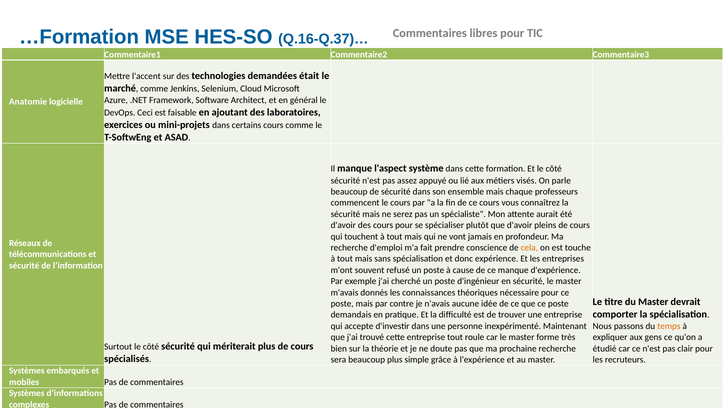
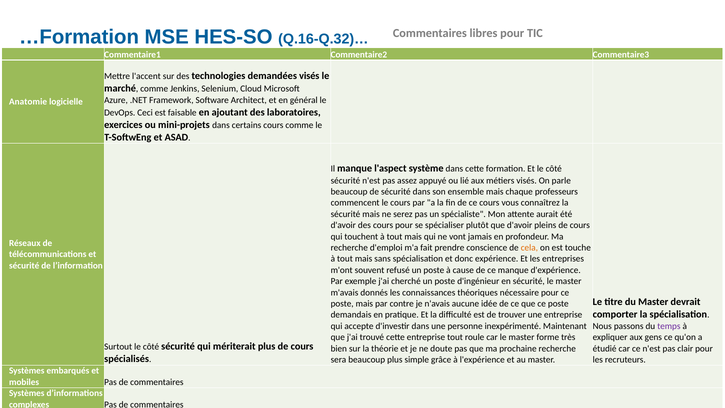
Q.16-Q.37)…: Q.16-Q.37)… -> Q.16-Q.32)… (323, 39)
demandées était: était -> visés (309, 76)
temps colour: orange -> purple (669, 326)
